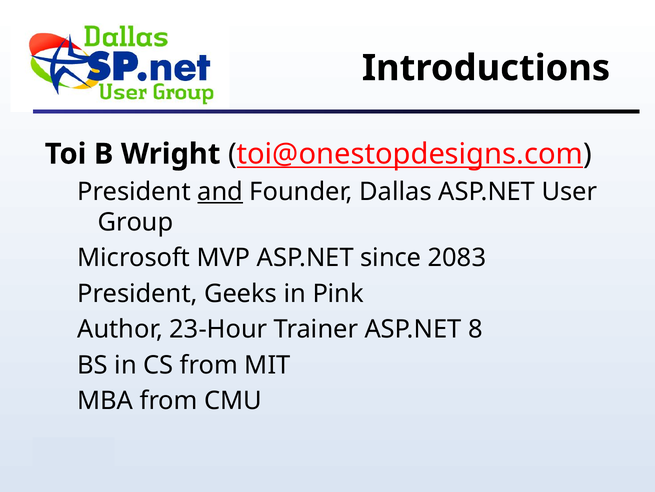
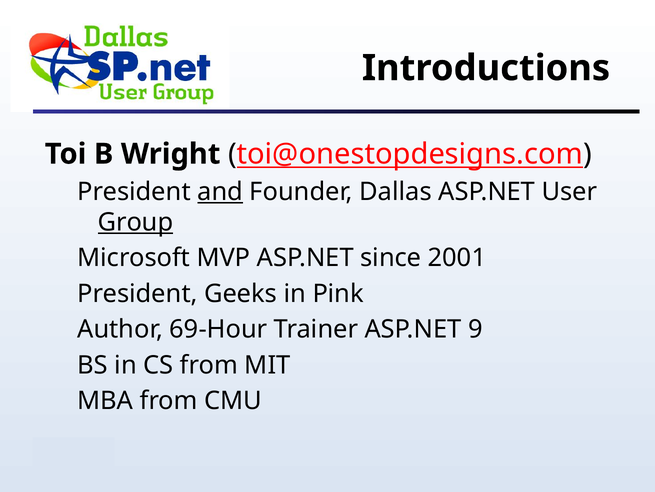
Group underline: none -> present (135, 222)
2083: 2083 -> 2001 (457, 258)
23-Hour: 23-Hour -> 69-Hour (218, 329)
8: 8 -> 9 (475, 329)
